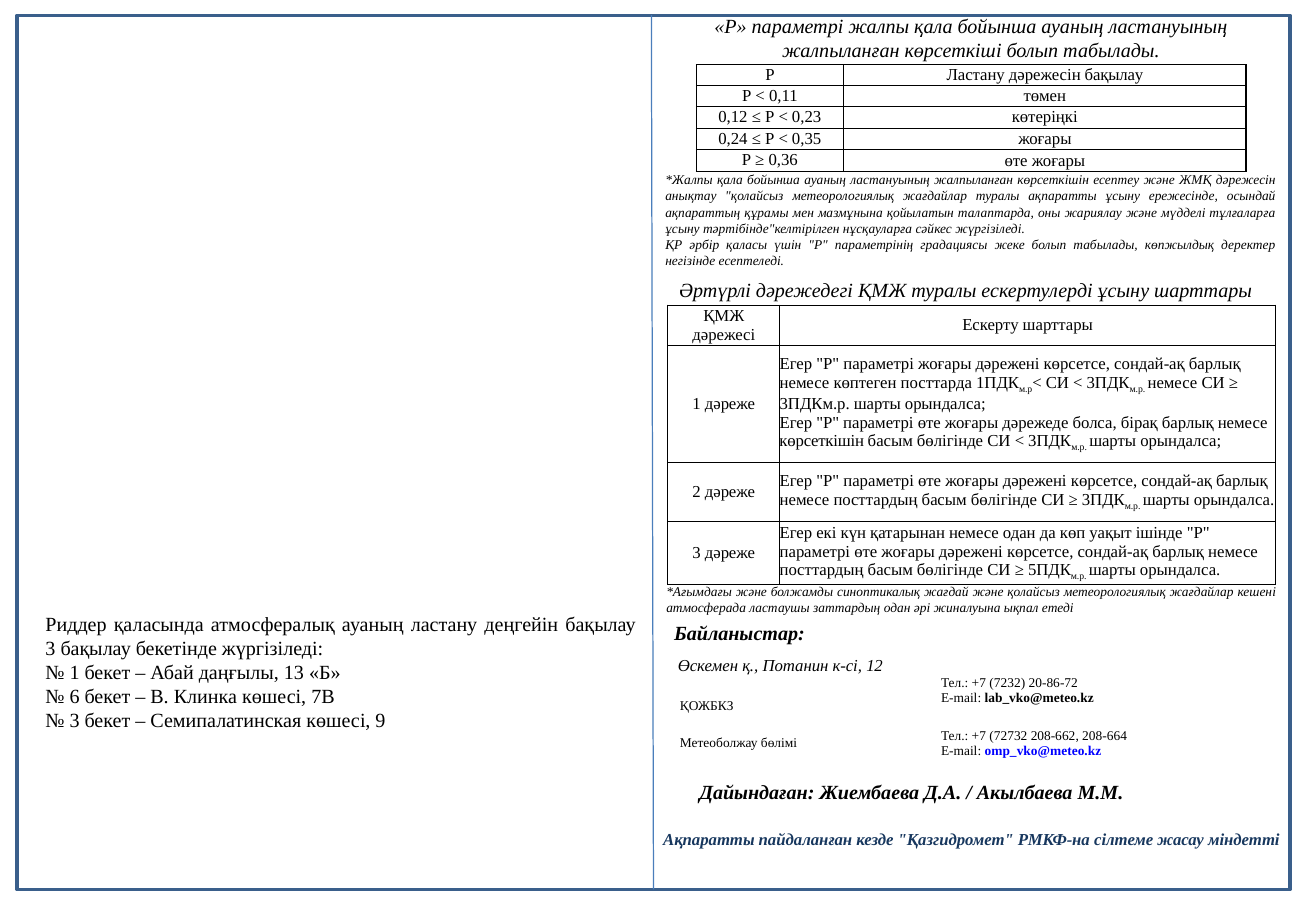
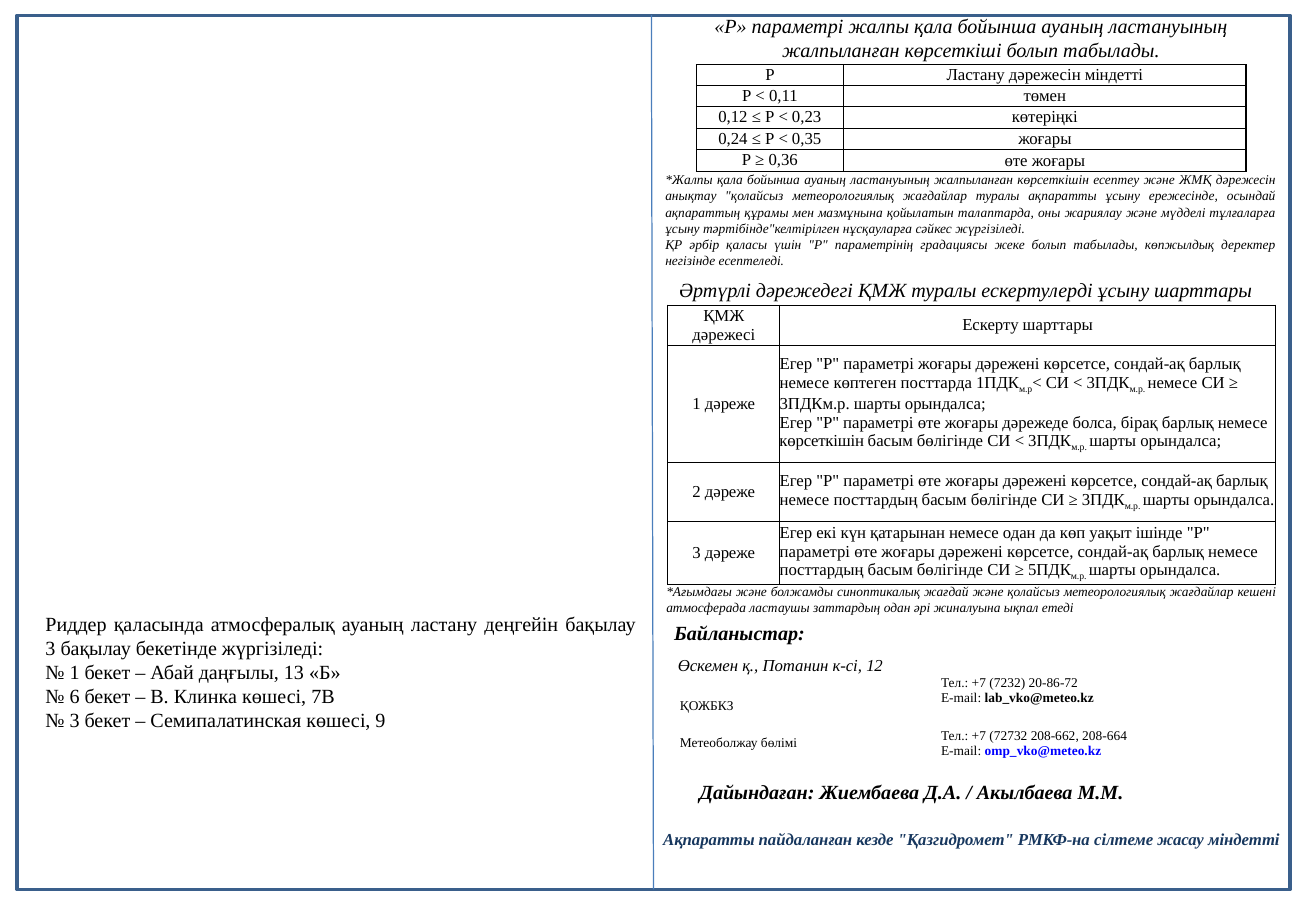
дәрежесін бақылау: бақылау -> міндетті (1114, 75)
